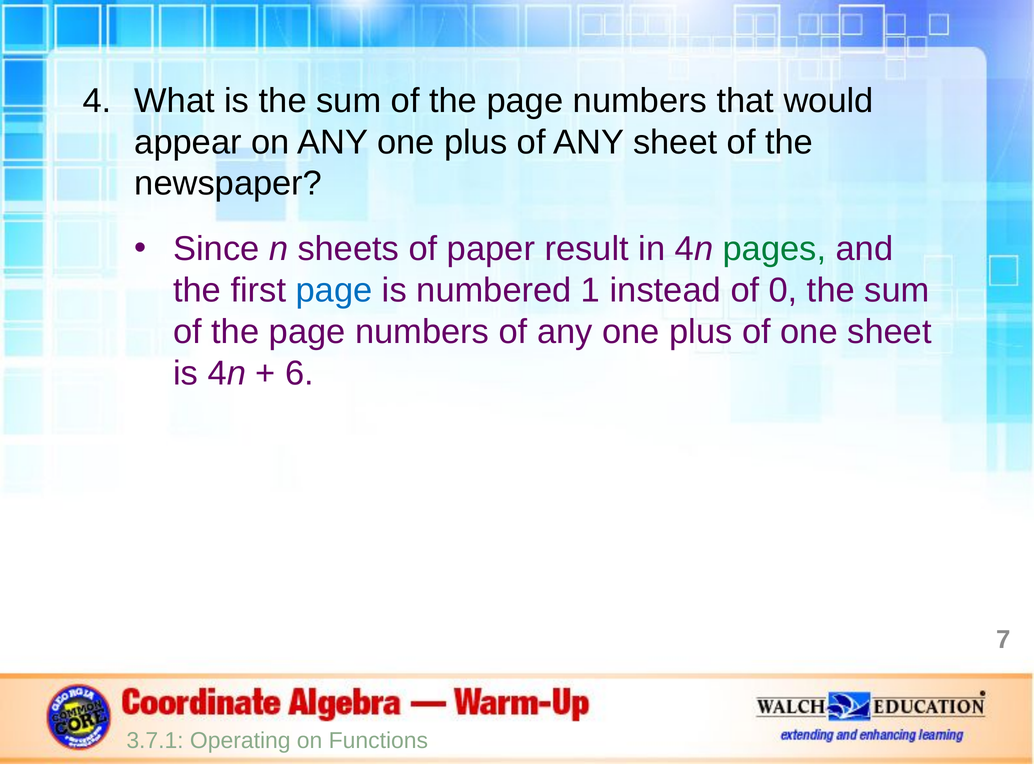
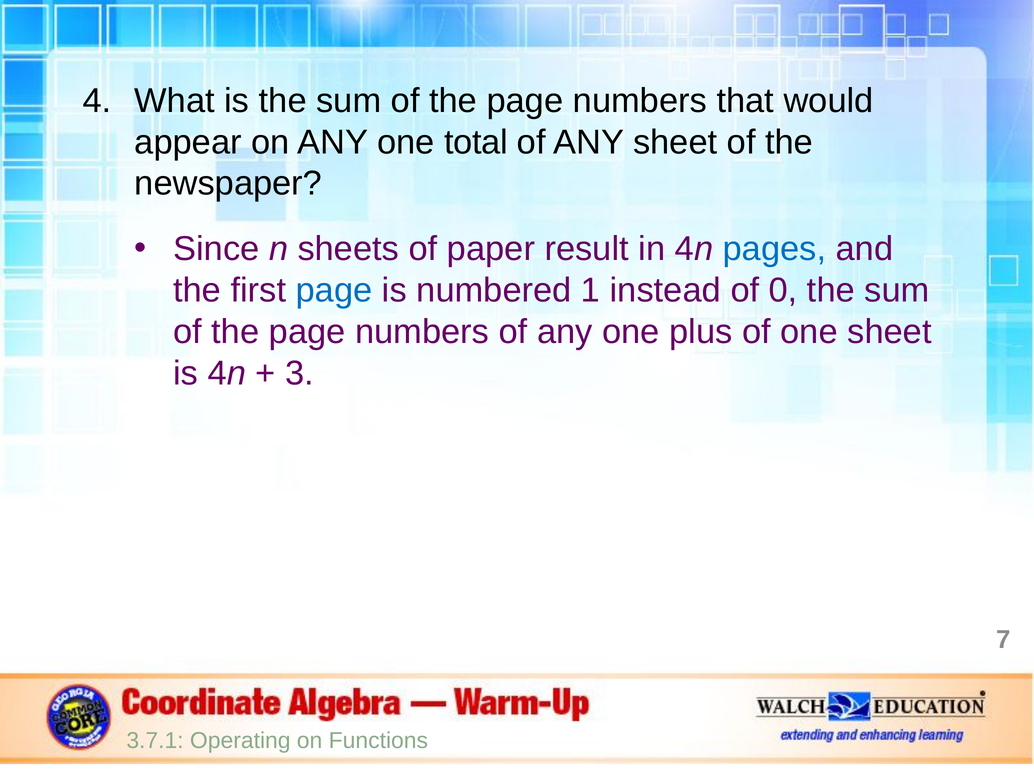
on ANY one plus: plus -> total (476, 142)
pages colour: green -> blue (774, 249)
6: 6 -> 3 (299, 373)
